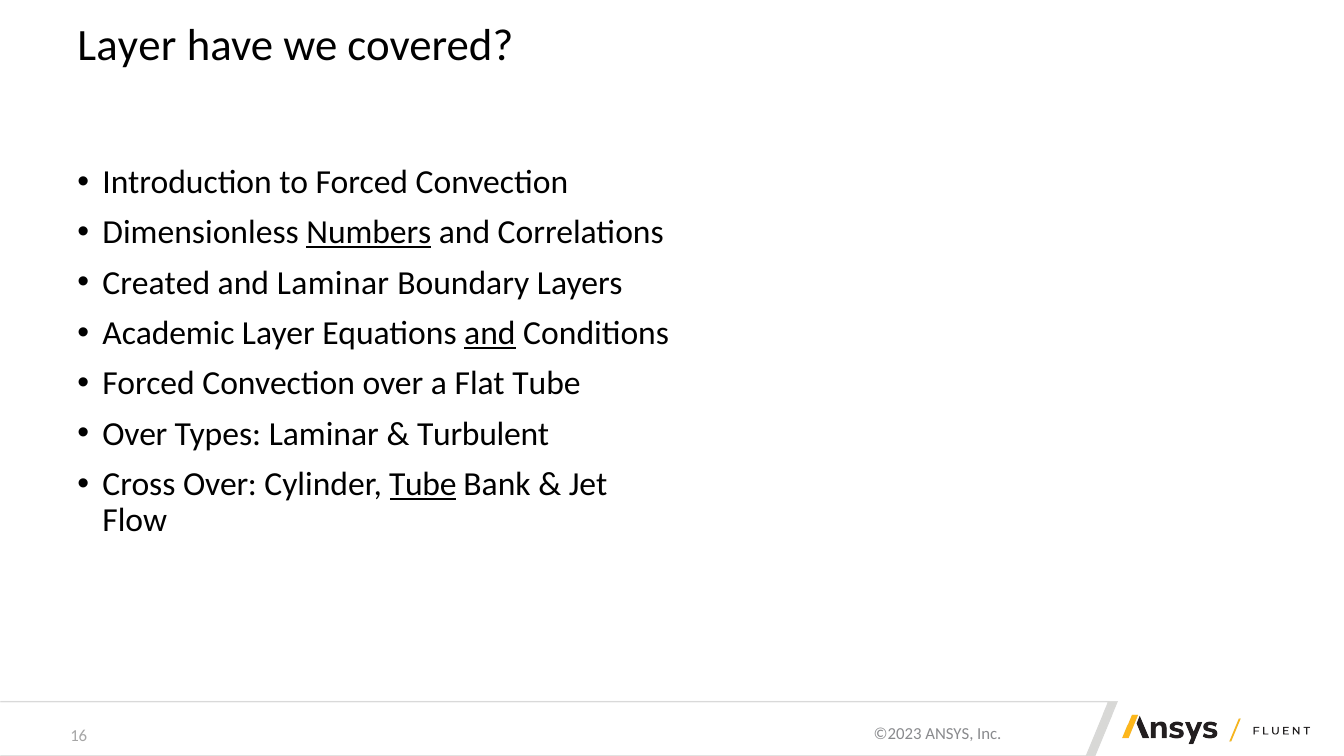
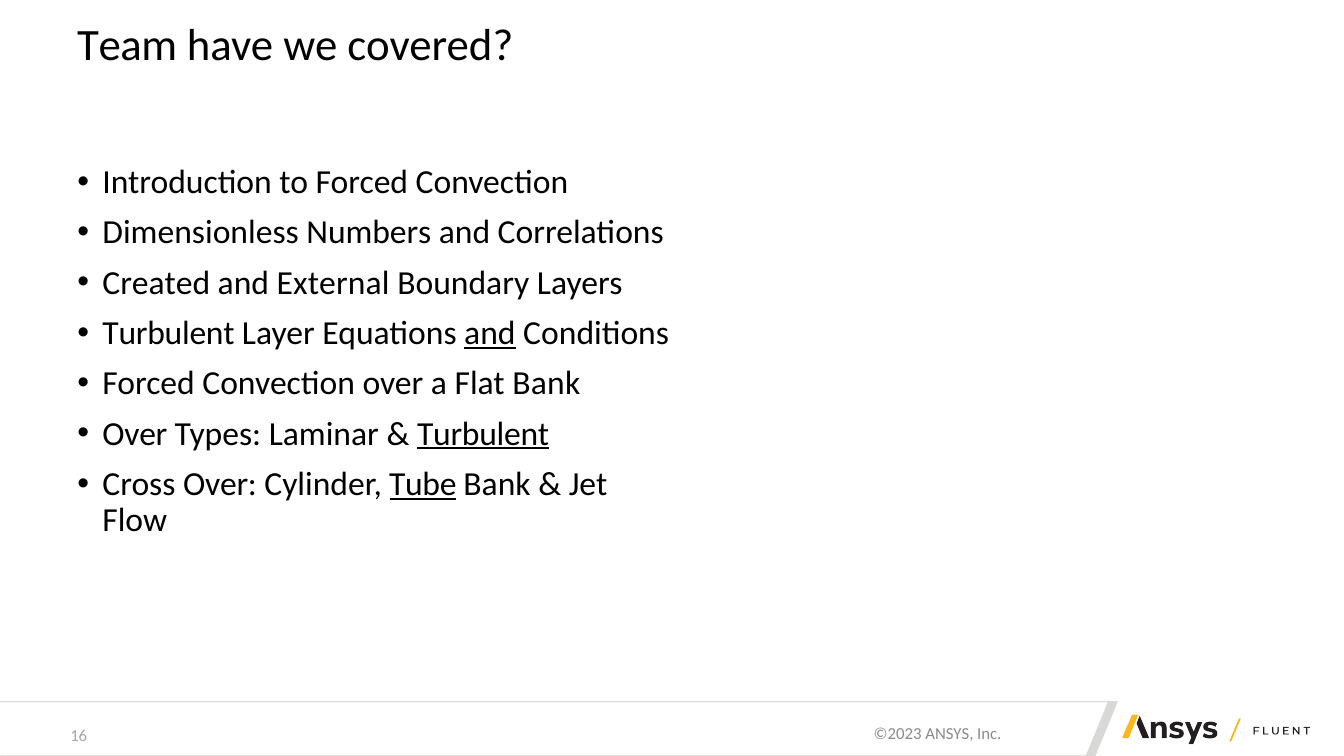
Layer: Layer -> Team (127, 45)
Numbers underline: present -> none (369, 233)
and Laminar: Laminar -> External (333, 283)
Academic: Academic -> Turbulent (169, 333)
Flat Tube: Tube -> Bank (546, 384)
Turbulent underline: none -> present (483, 434)
